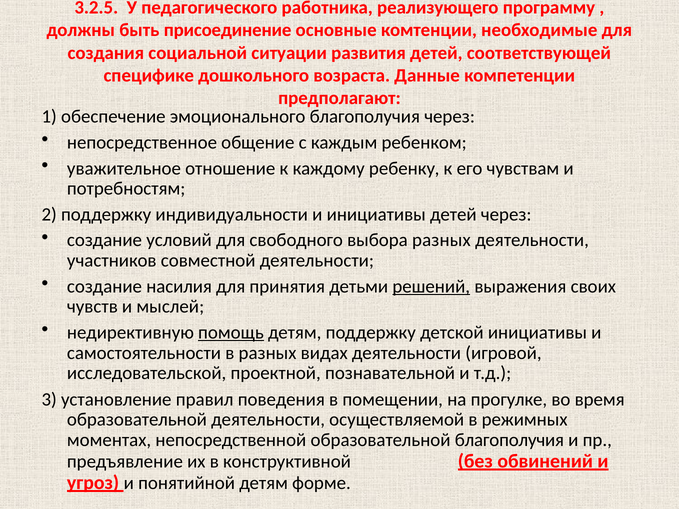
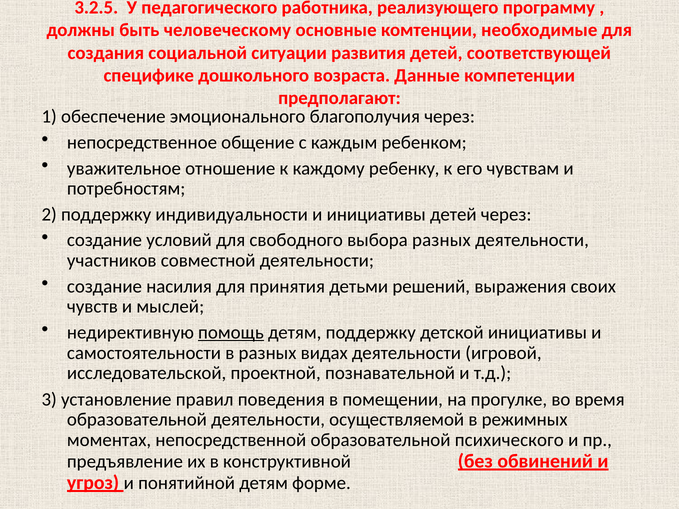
присоединение: присоединение -> человеческому (227, 30)
решений underline: present -> none (431, 287)
образовательной благополучия: благополучия -> психического (509, 440)
